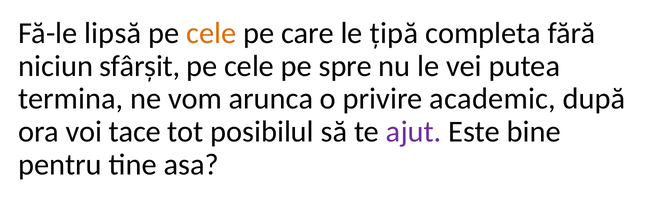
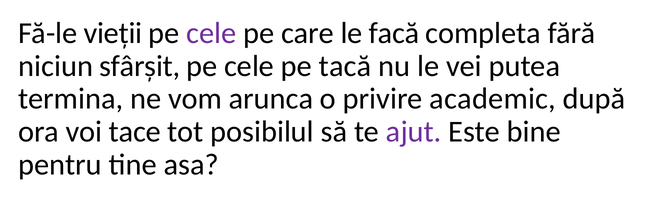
lipsă: lipsă -> vieții (113, 33)
cele colour: orange -> purple (211, 33)
țipă: țipă -> facă (394, 33)
spre: spre -> tacă (345, 66)
